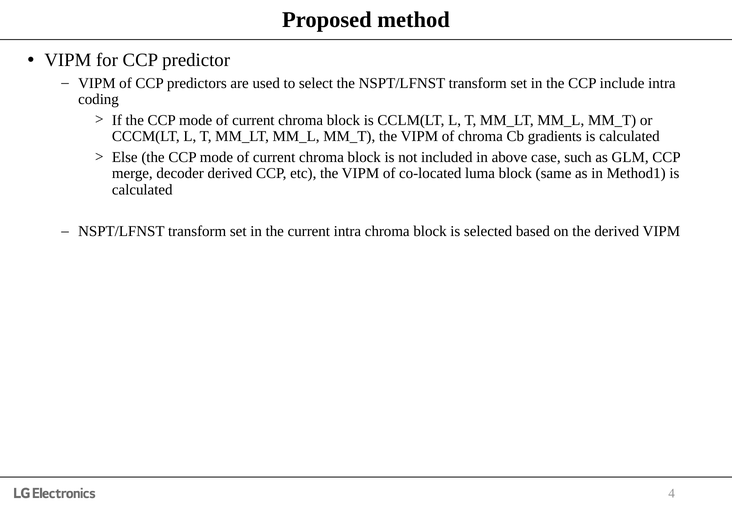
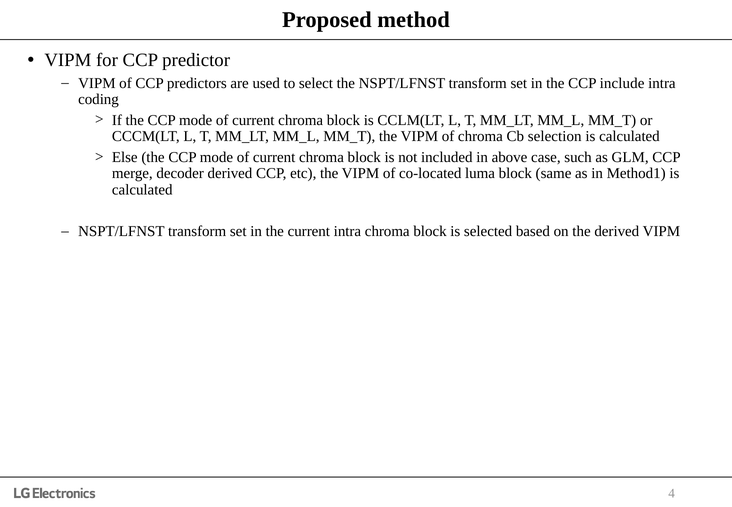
gradients: gradients -> selection (555, 136)
